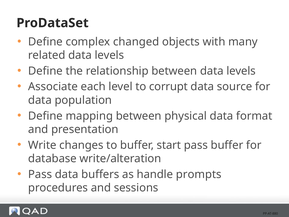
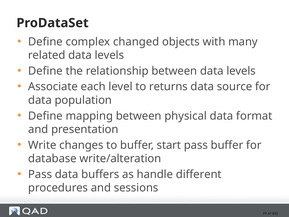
corrupt: corrupt -> returns (168, 87)
prompts: prompts -> different (199, 174)
